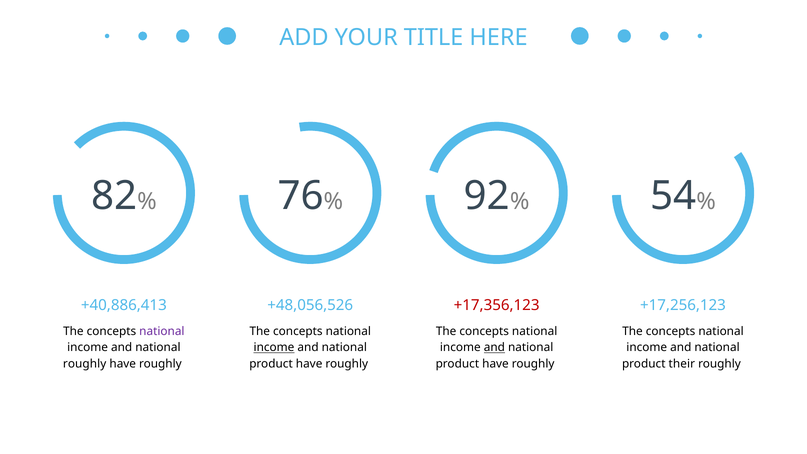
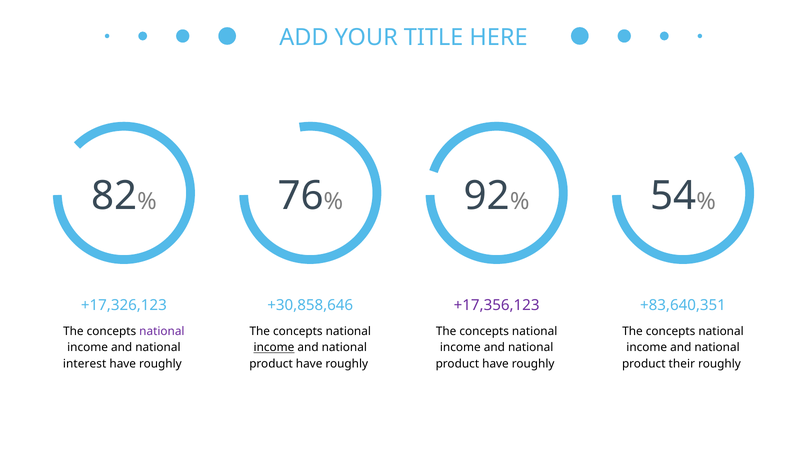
+40,886,413: +40,886,413 -> +17,326,123 (124, 305)
+48,056,526: +48,056,526 -> +30,858,646 (310, 305)
+17,356,123 colour: red -> purple (497, 305)
+17,256,123: +17,256,123 -> +83,640,351 (683, 305)
and underline: present -> none (494, 348)
roughly: roughly -> interest (85, 364)
